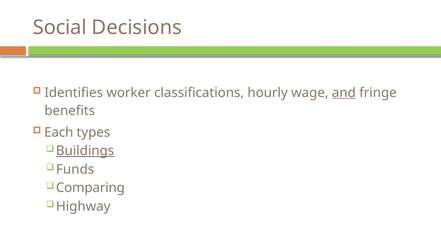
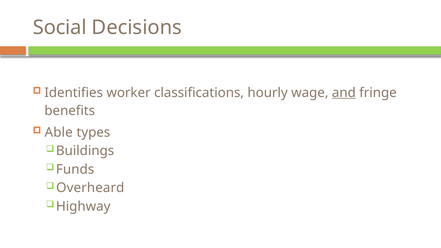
Each: Each -> Able (59, 132)
Buildings underline: present -> none (85, 151)
Comparing: Comparing -> Overheard (90, 188)
